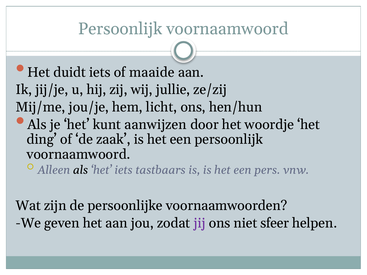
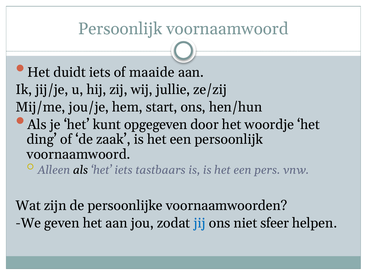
licht: licht -> start (162, 107)
aanwijzen: aanwijzen -> opgegeven (156, 125)
jij colour: purple -> blue (200, 223)
